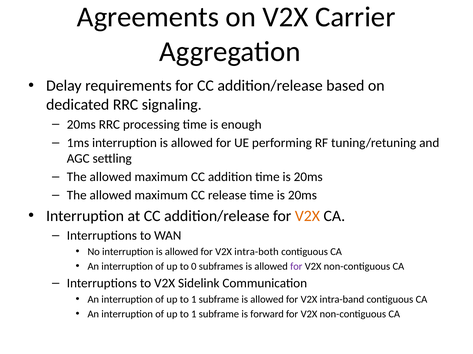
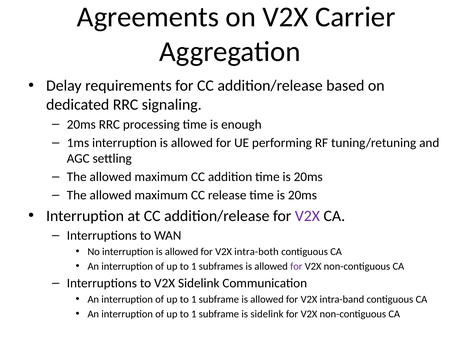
V2X colour: orange -> purple (307, 216)
0: 0 -> 1 (194, 267)
is forward: forward -> sidelink (267, 315)
